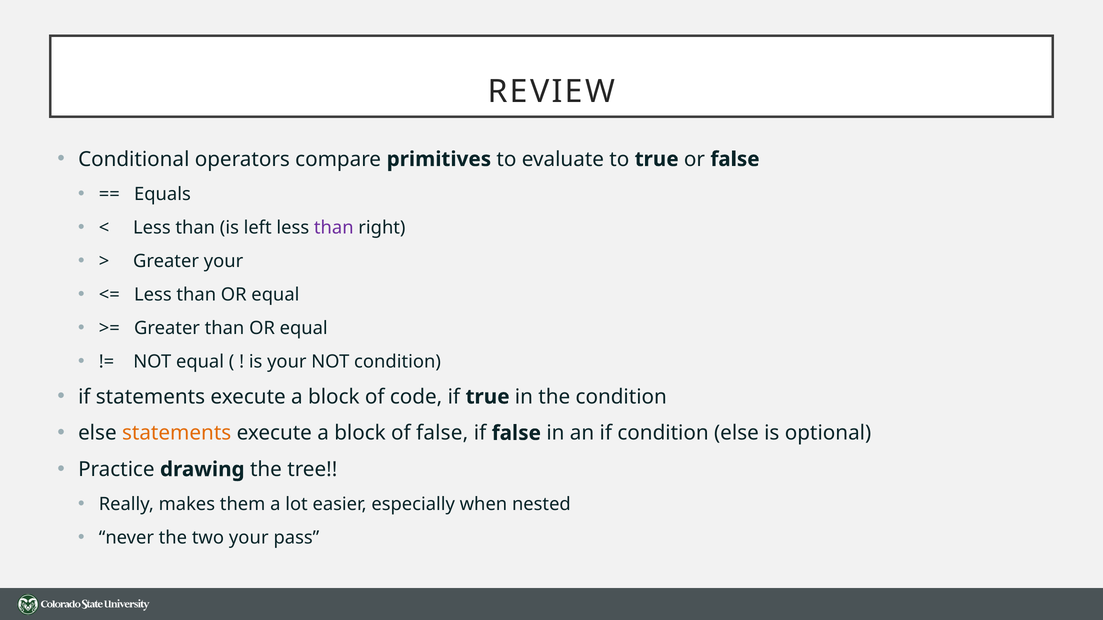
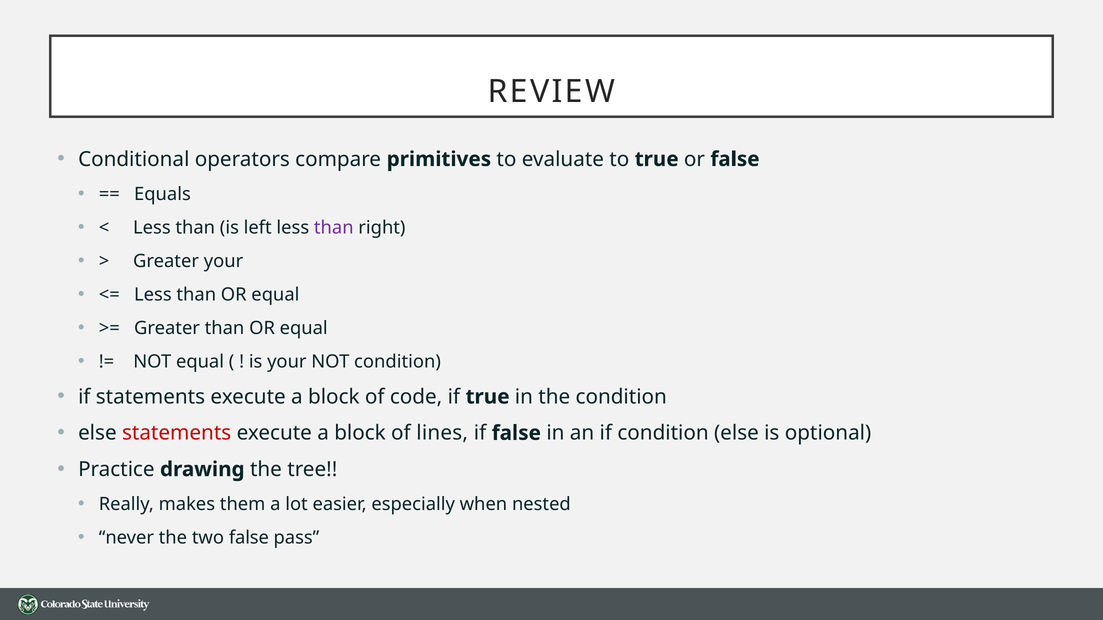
statements colour: orange -> red (177, 433)
of false: false -> lines (442, 433)
two your: your -> false (249, 538)
